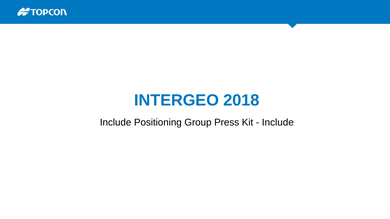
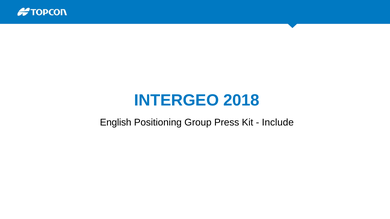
Include: Include -> English (116, 123)
